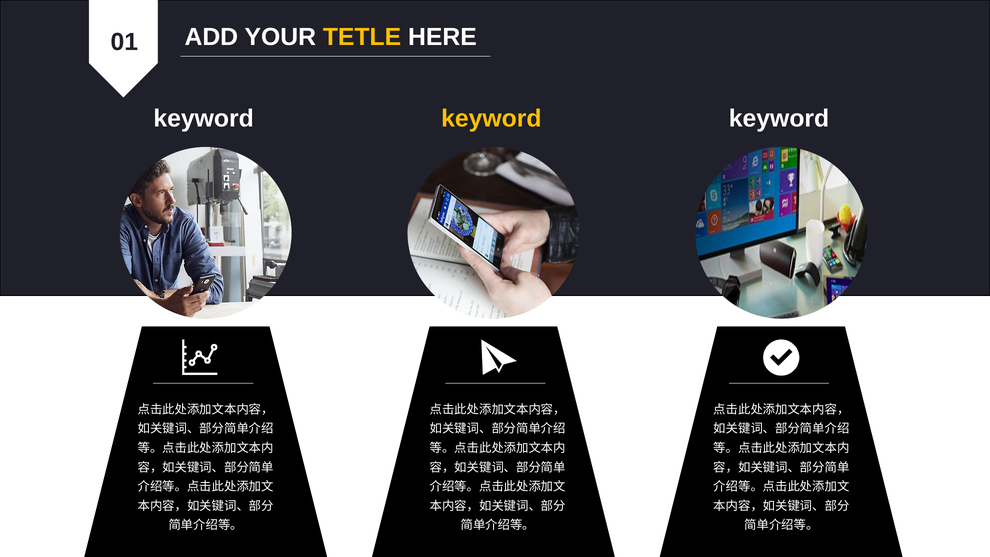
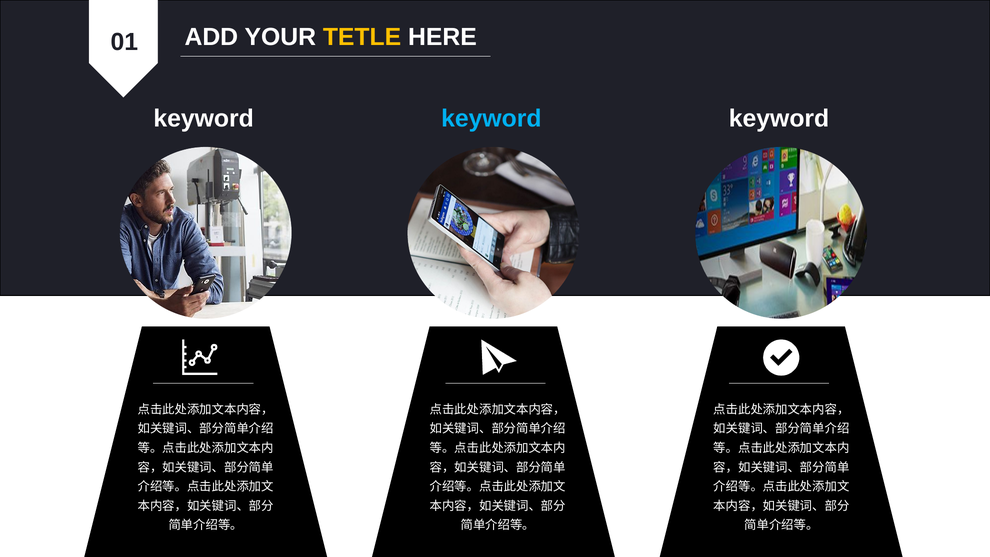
keyword colour: yellow -> light blue (491, 118)
